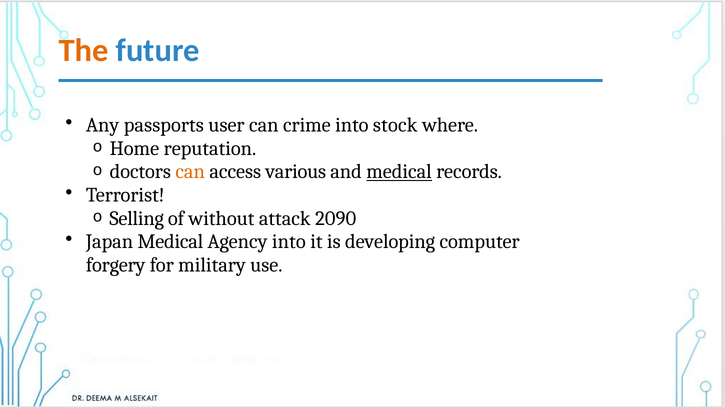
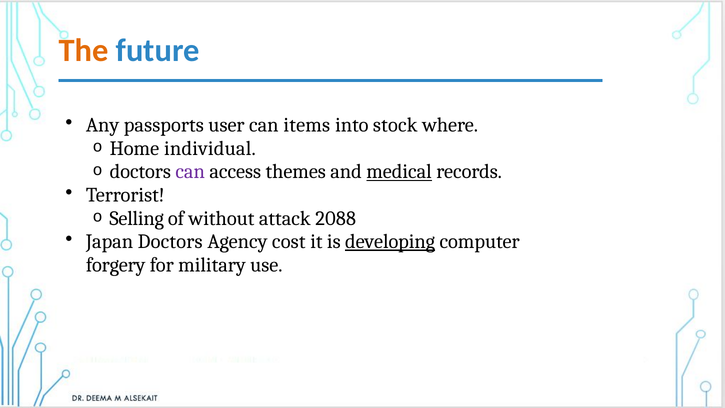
crime: crime -> items (307, 125)
reputation: reputation -> individual (210, 148)
can colour: orange -> purple (190, 172)
various: various -> themes (296, 172)
2090: 2090 -> 2088 (336, 218)
Japan Medical: Medical -> Doctors (170, 241)
Agency into: into -> cost (289, 241)
developing underline: none -> present (390, 241)
